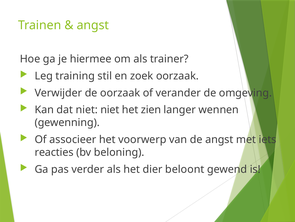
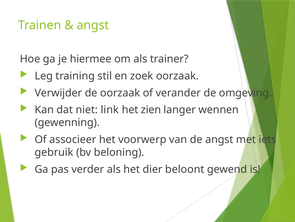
niet niet: niet -> link (110, 109)
reacties: reacties -> gebruik (54, 152)
